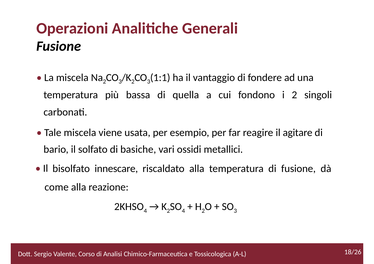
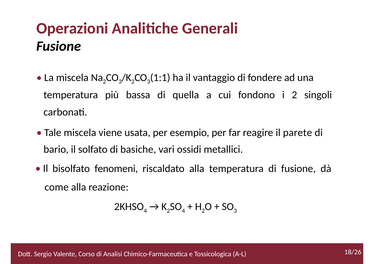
agitare: agitare -> parete (298, 133)
innescare: innescare -> fenomeni (116, 169)
